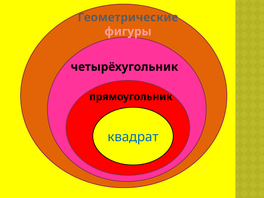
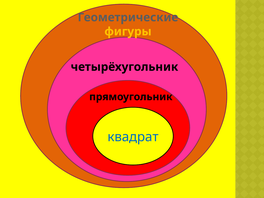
фигуры colour: pink -> yellow (128, 32)
